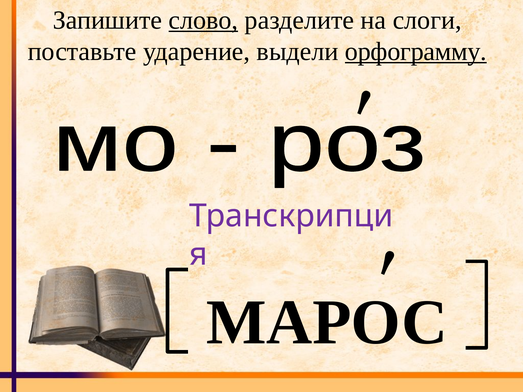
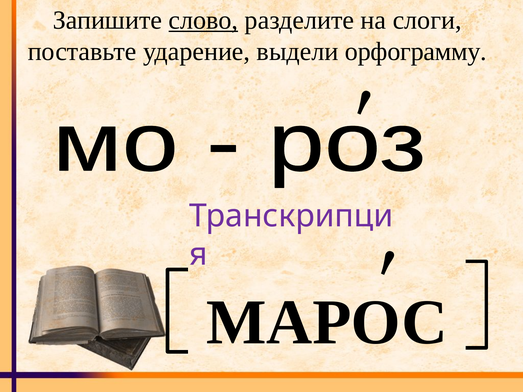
орфограмму underline: present -> none (416, 51)
